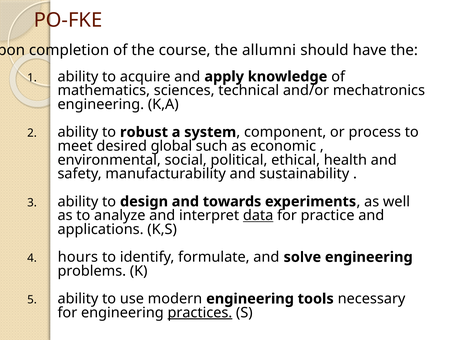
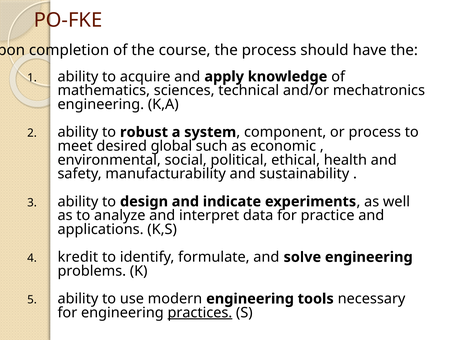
the allumni: allumni -> process (269, 50)
towards: towards -> indicate (232, 202)
data underline: present -> none (258, 216)
hours: hours -> kredit (78, 257)
